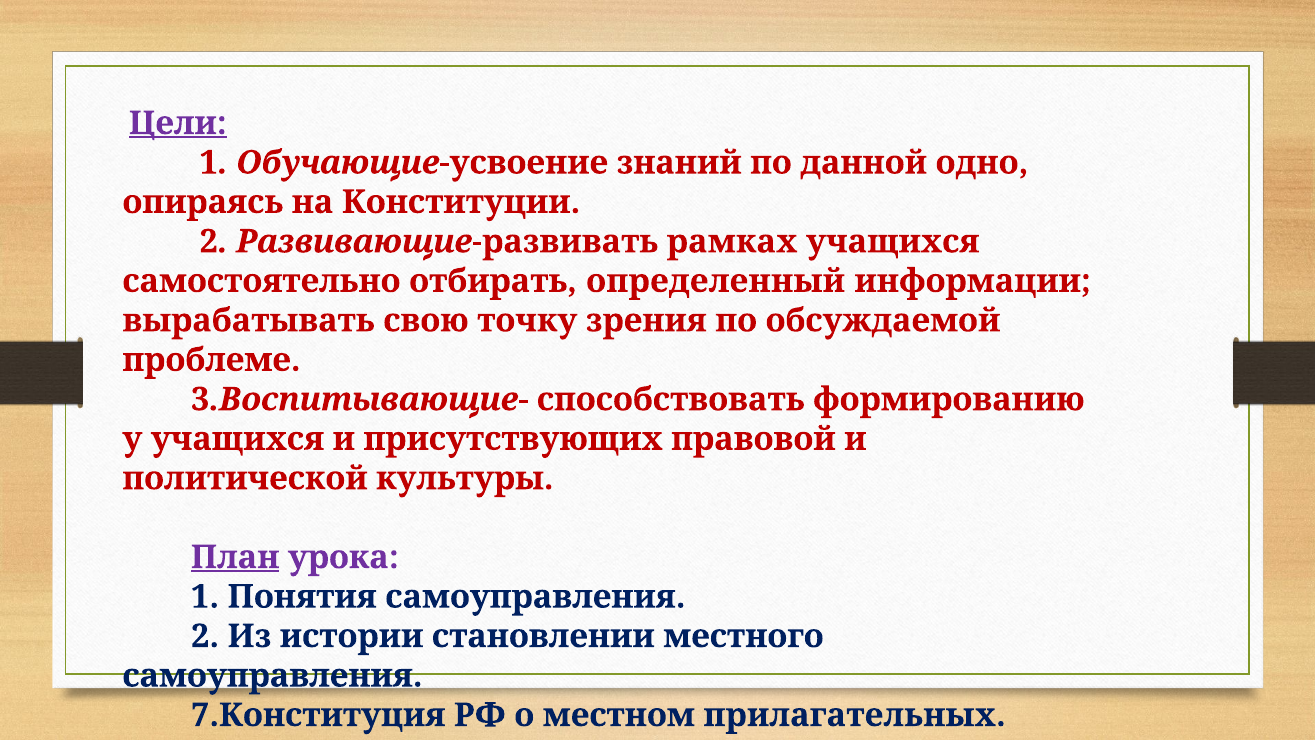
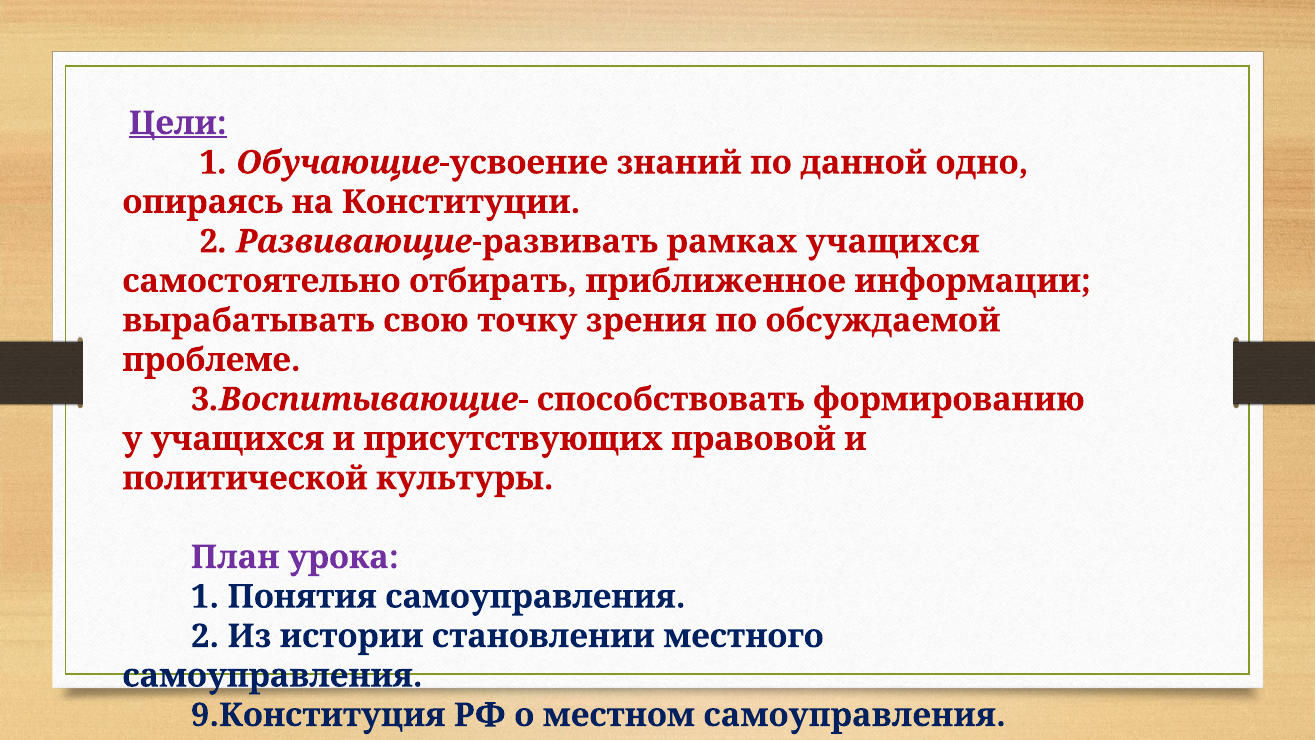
определенный: определенный -> приближенное (716, 281)
План underline: present -> none (235, 557)
7.Конституция: 7.Конституция -> 9.Конституция (318, 715)
местном прилагательных: прилагательных -> самоуправления (855, 715)
